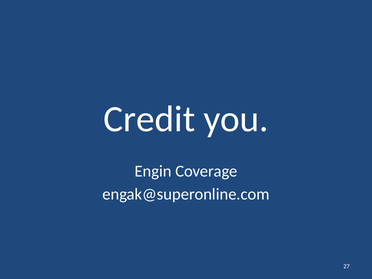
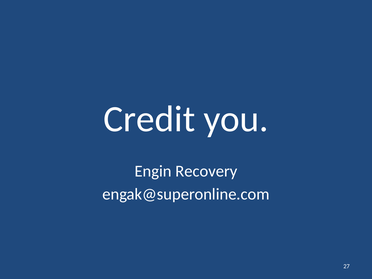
Coverage: Coverage -> Recovery (206, 171)
